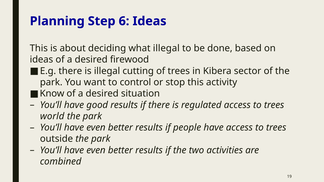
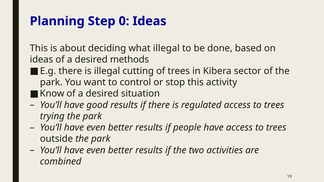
6: 6 -> 0 (124, 21)
firewood: firewood -> methods (130, 60)
world: world -> trying (52, 116)
